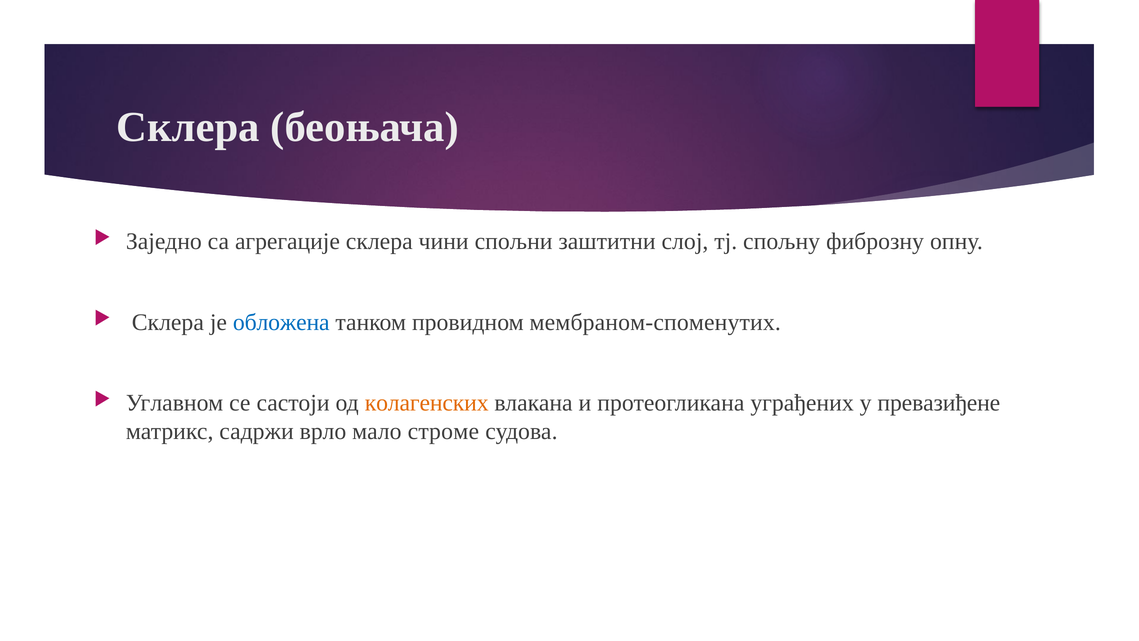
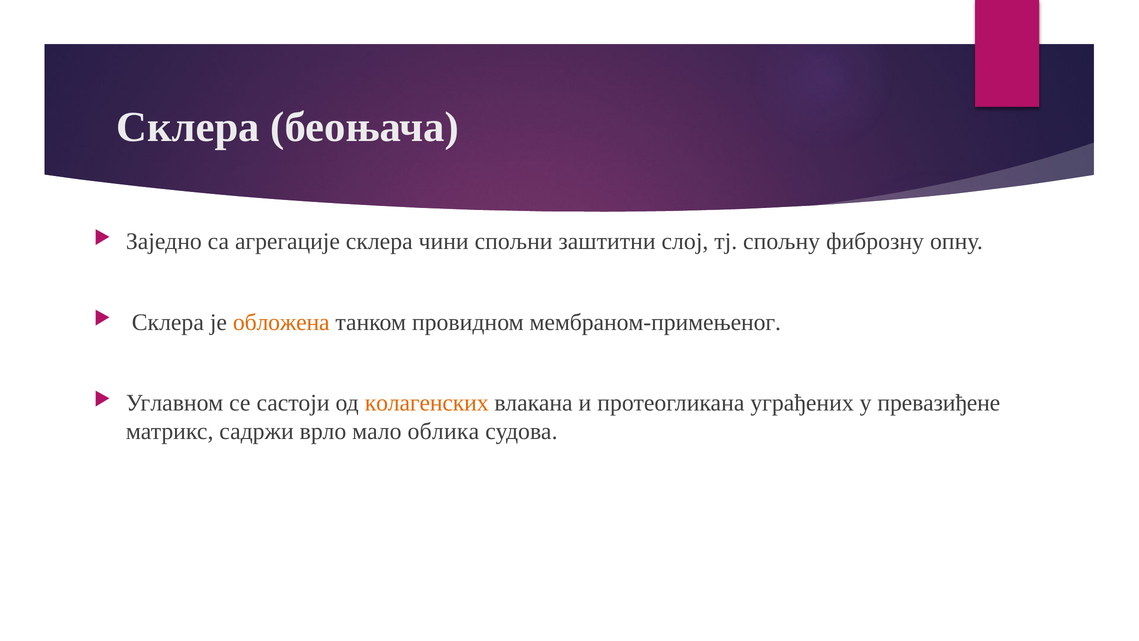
обложена colour: blue -> orange (281, 322)
мембраном-споменутих: мембраном-споменутих -> мембраном-примењеног (655, 322)
строме: строме -> облика (443, 431)
